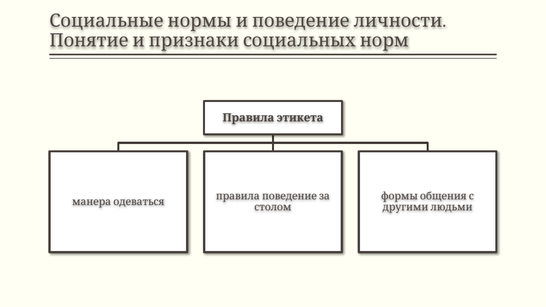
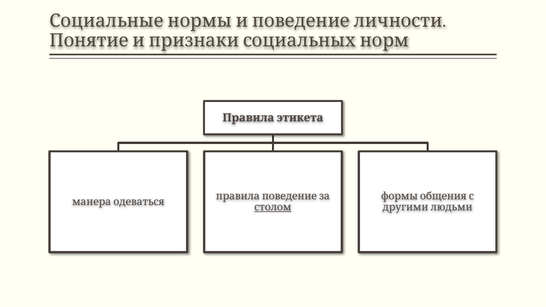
столом underline: none -> present (273, 207)
